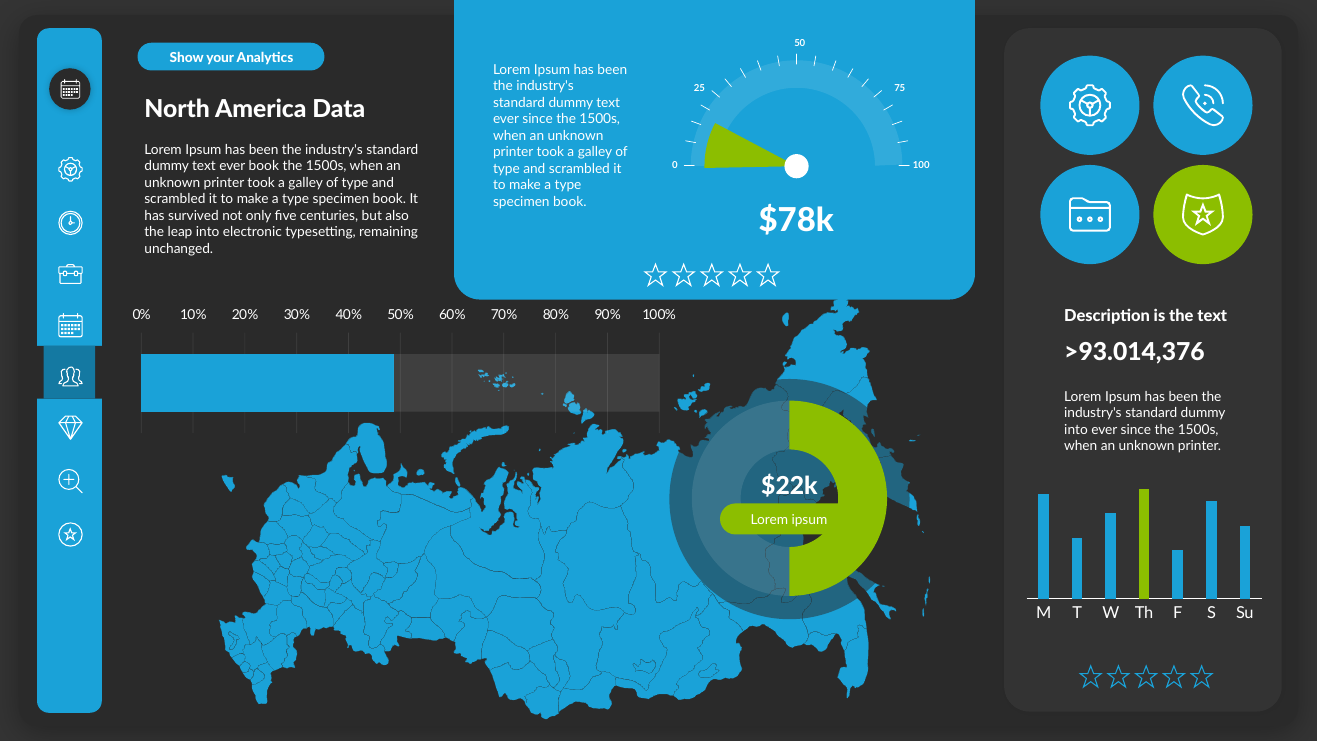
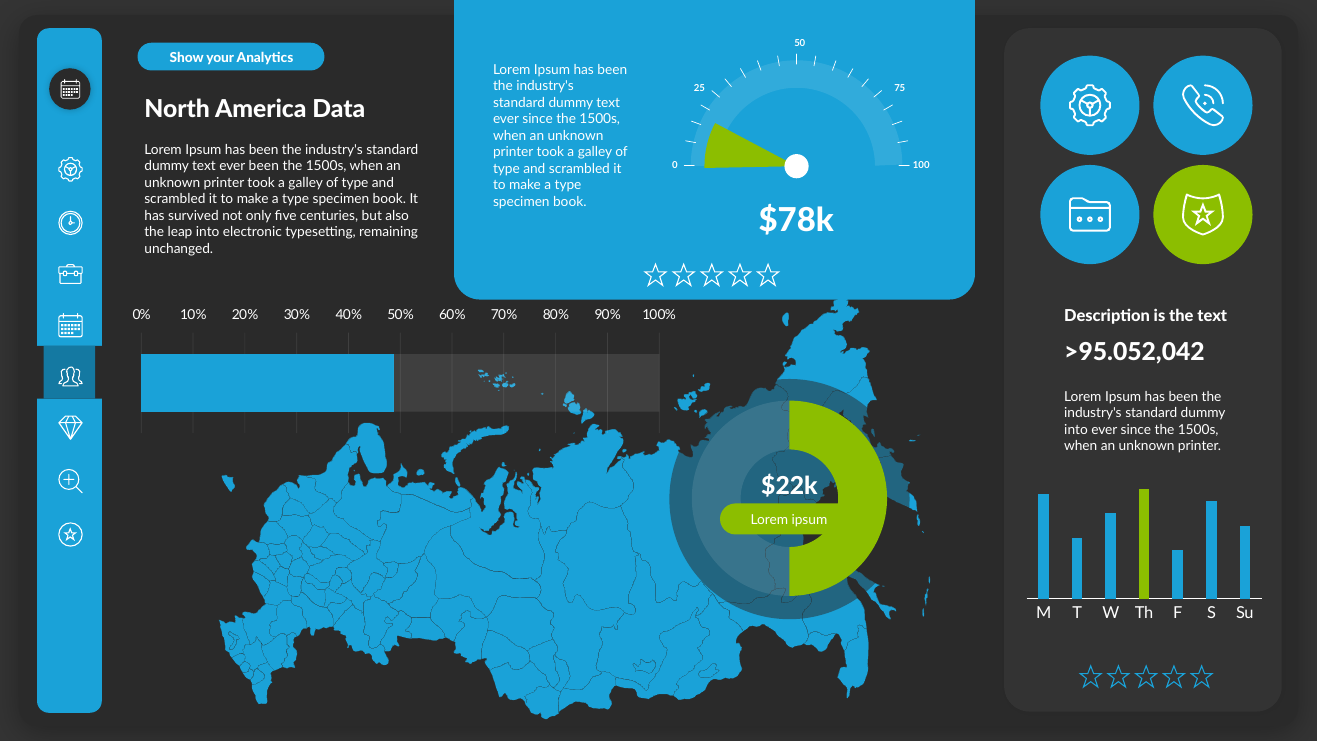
ever book: book -> been (264, 166)
>93.014,376: >93.014,376 -> >95.052,042 (1134, 352)
